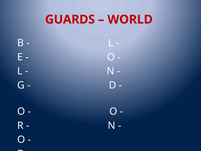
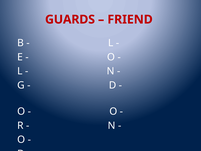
WORLD: WORLD -> FRIEND (130, 19)
